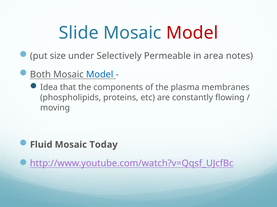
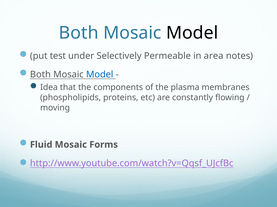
Slide: Slide -> Both (79, 33)
Model colour: red -> black (192, 33)
size: size -> test (58, 56)
Today: Today -> Forms (104, 145)
